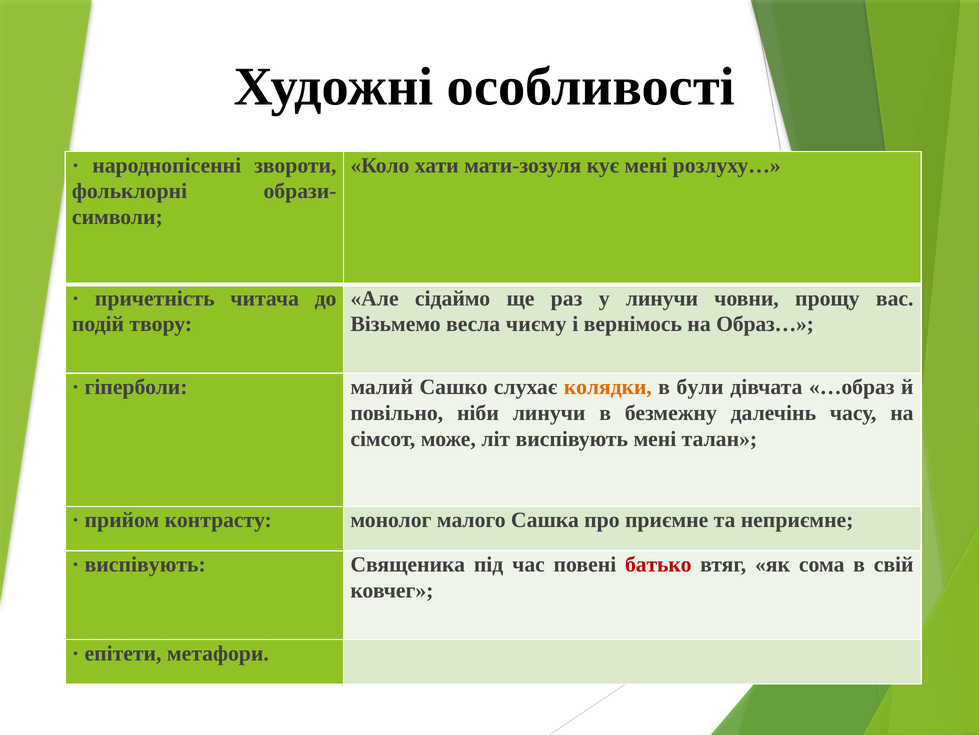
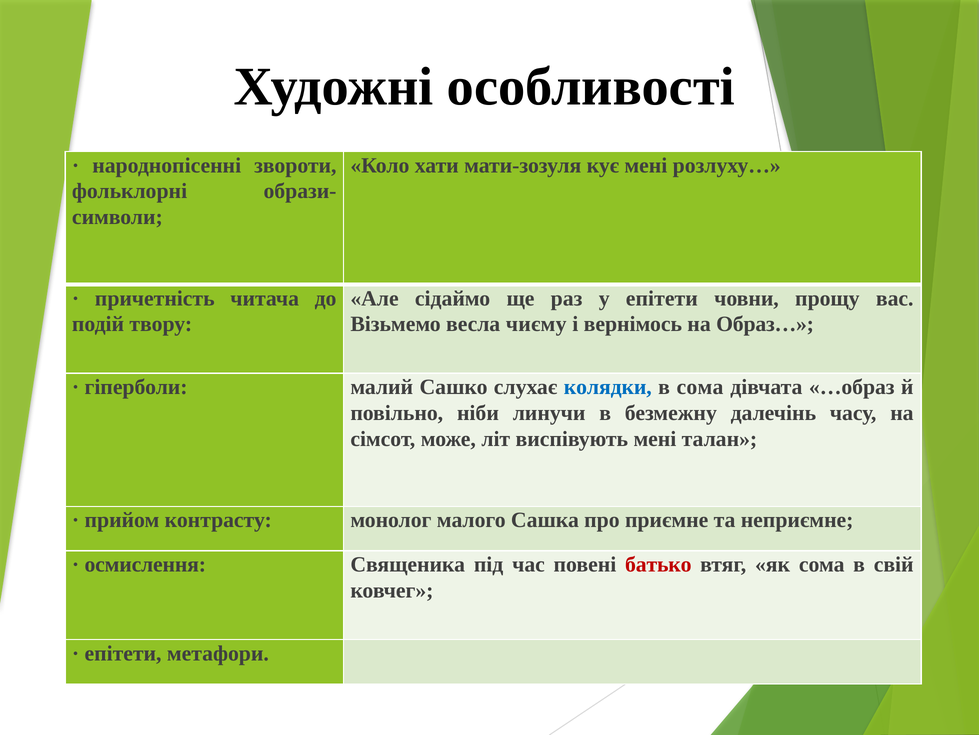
у линучи: линучи -> епітети (662, 298)
колядки colour: orange -> blue (608, 387)
в були: були -> сома (700, 387)
виспівують: виспівують -> осмислення (145, 564)
